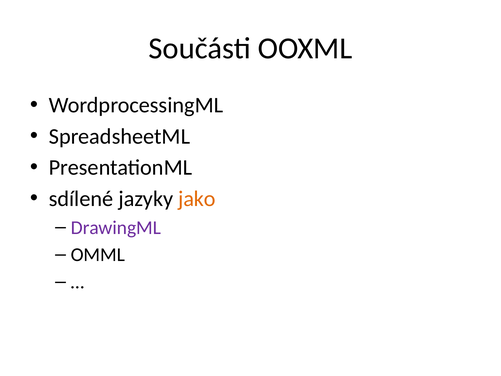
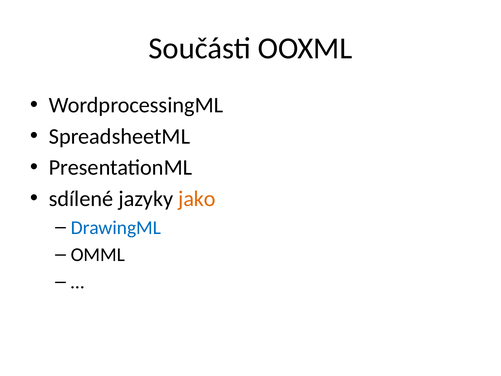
DrawingML colour: purple -> blue (116, 227)
